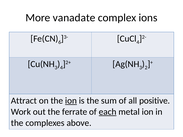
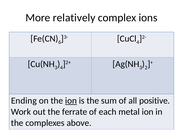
vanadate: vanadate -> relatively (74, 18)
Attract: Attract -> Ending (24, 101)
each underline: present -> none (108, 112)
